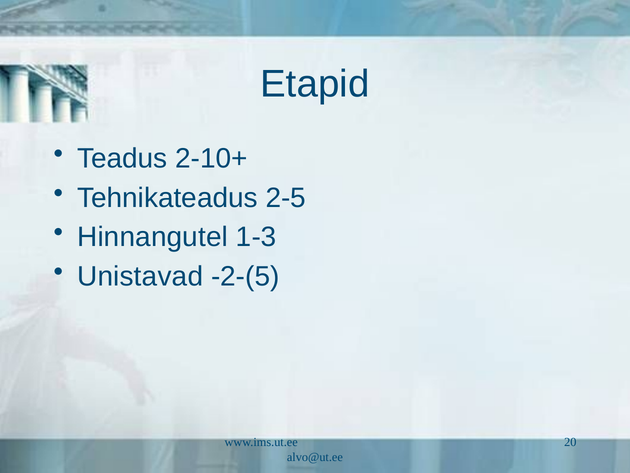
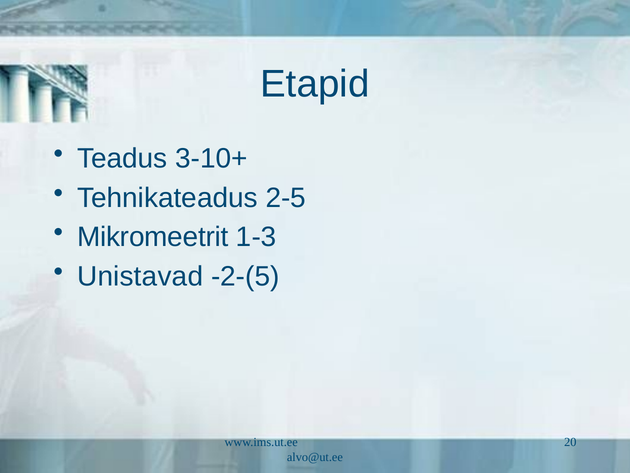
2-10+: 2-10+ -> 3-10+ (211, 158)
Hinnangutel: Hinnangutel -> Mikromeetrit (153, 237)
